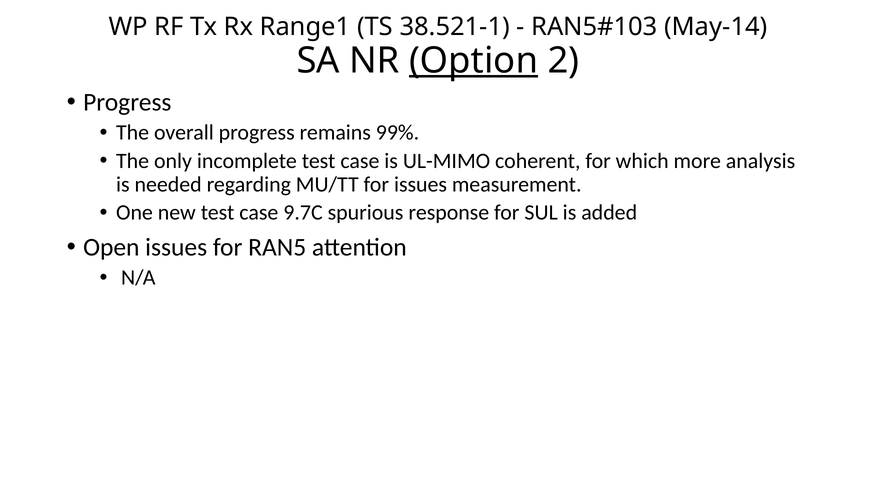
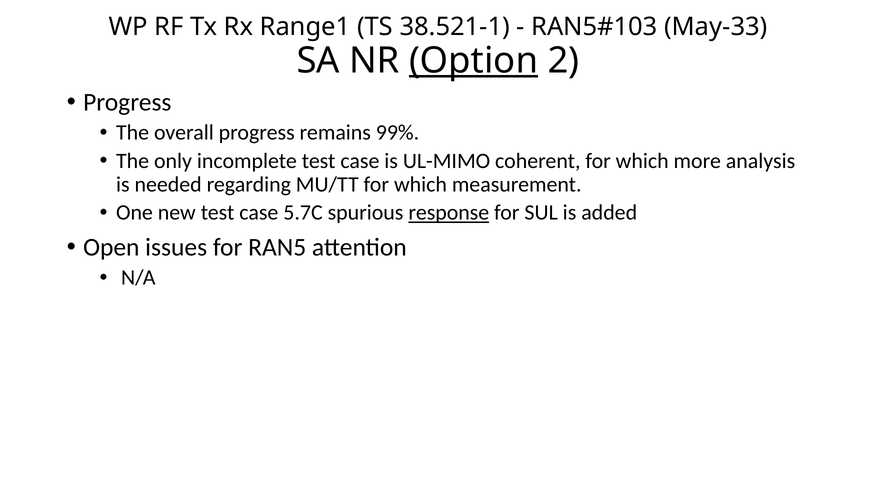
May-14: May-14 -> May-33 (716, 27)
MU/TT for issues: issues -> which (421, 184)
9.7C: 9.7C -> 5.7C (303, 213)
response underline: none -> present (449, 213)
